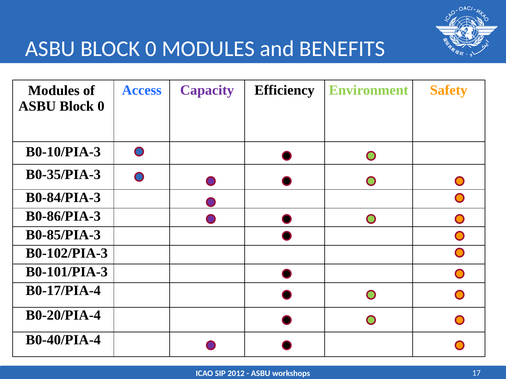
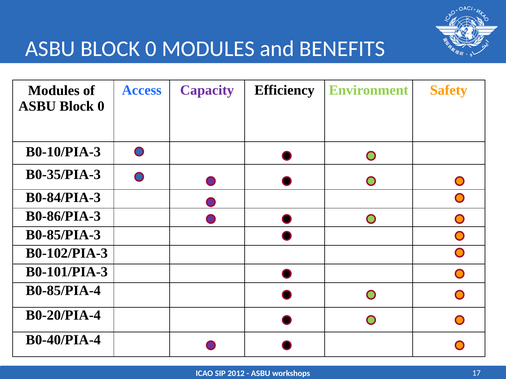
B0-17/PIA-4: B0-17/PIA-4 -> B0-85/PIA-4 (63, 291)
